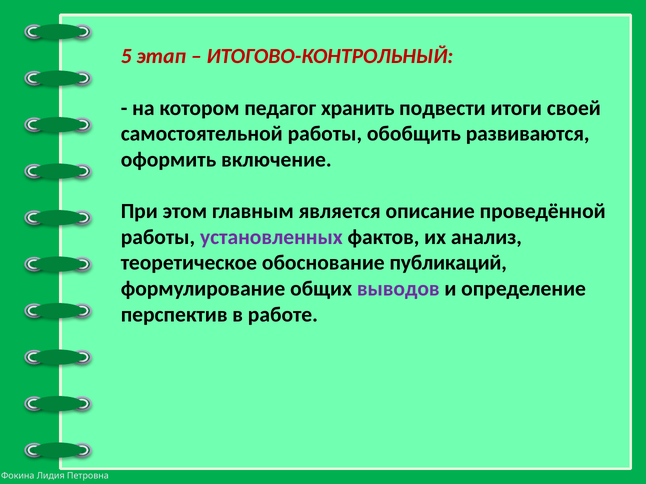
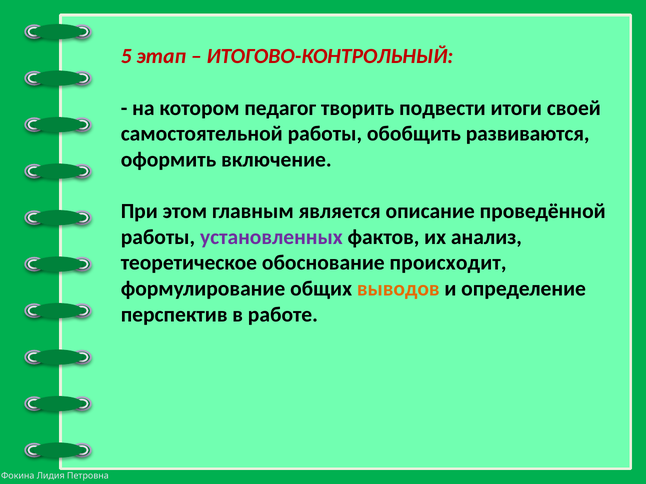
хранить: хранить -> творить (358, 108)
публикаций: публикаций -> происходит (448, 263)
выводов colour: purple -> orange (398, 289)
